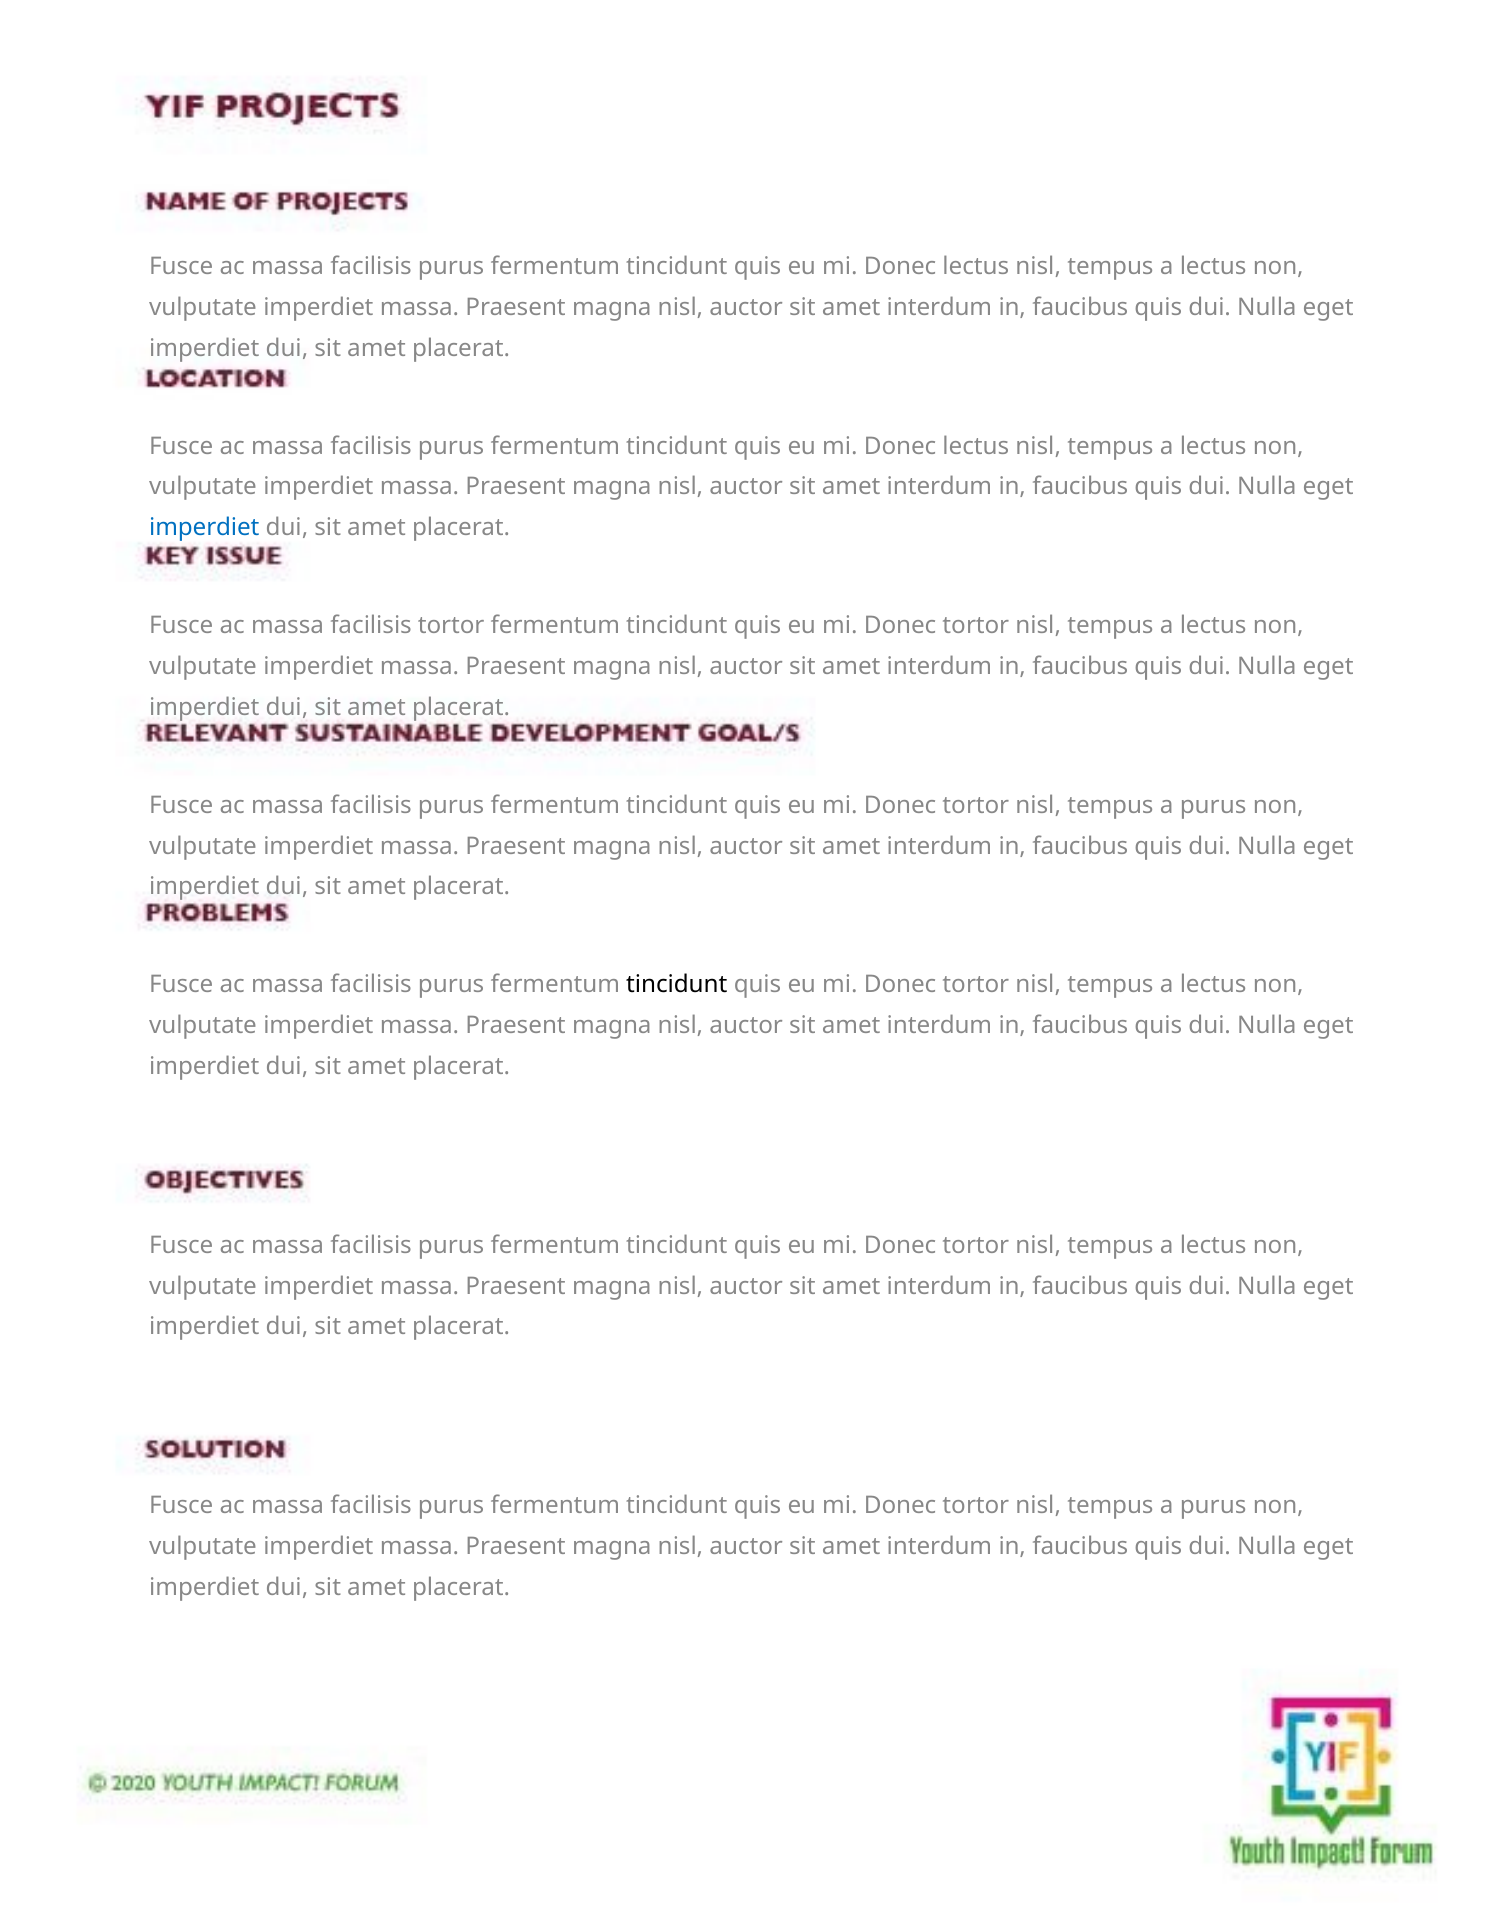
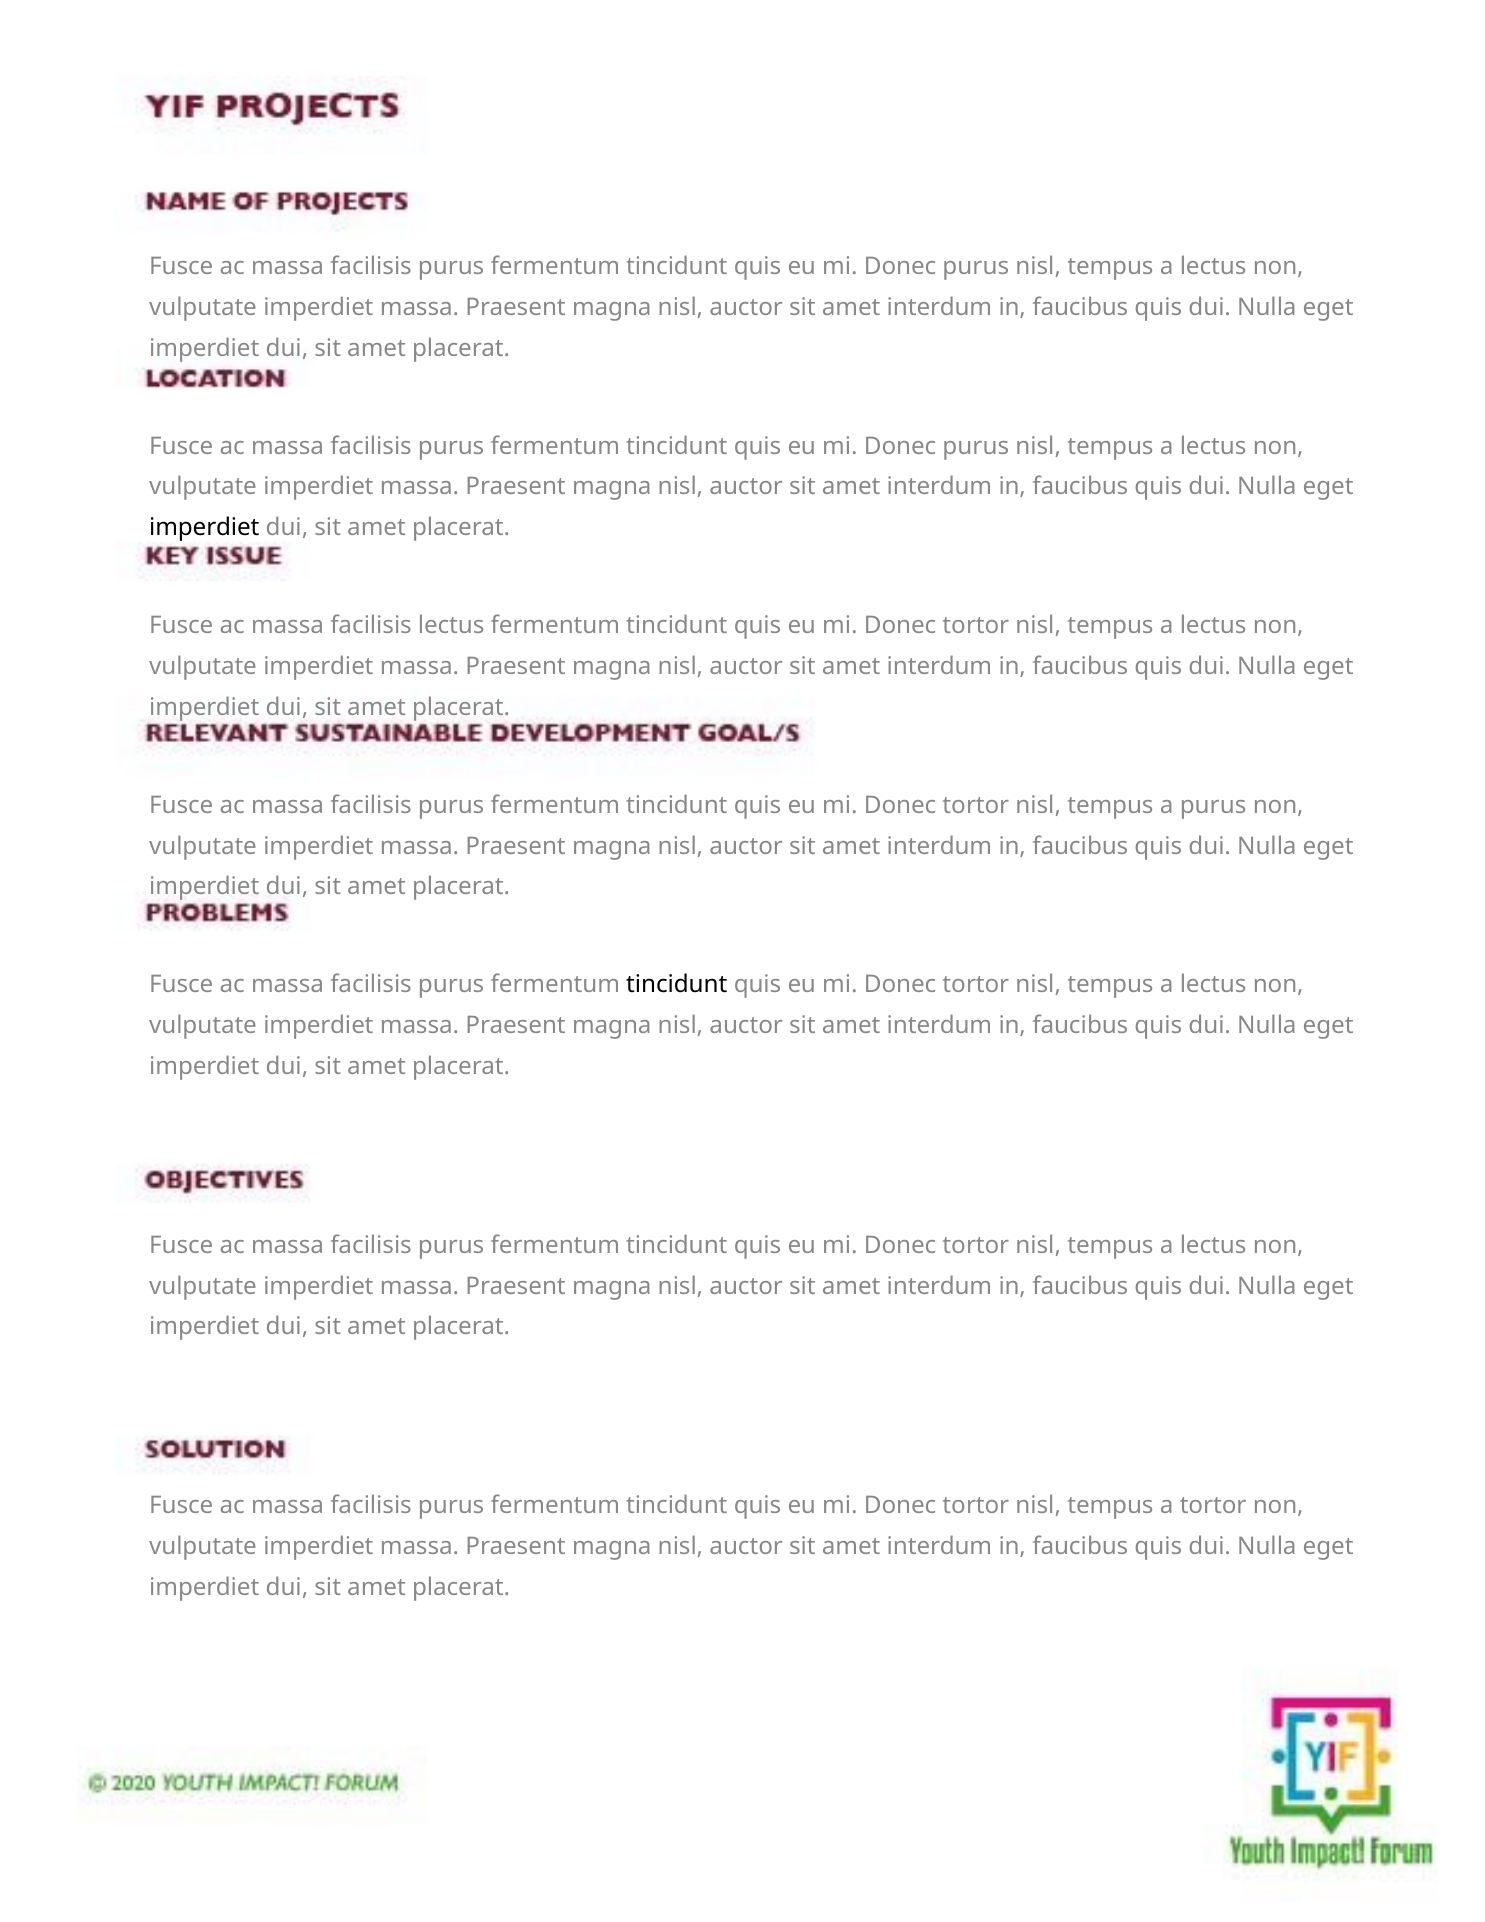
lectus: lectus -> purus (976, 266)
lectus: lectus -> purus (976, 446)
imperdiet colour: blue -> black (204, 528)
facilisis tortor: tortor -> lectus (451, 626)
purus: purus -> tortor (1213, 1506)
